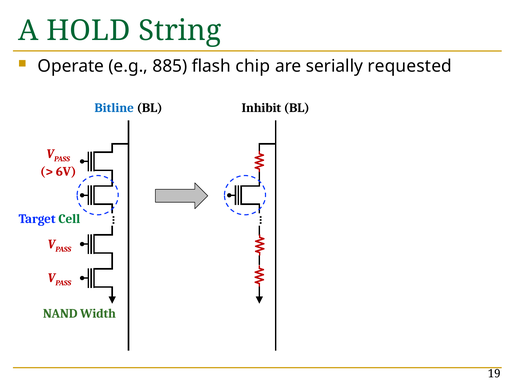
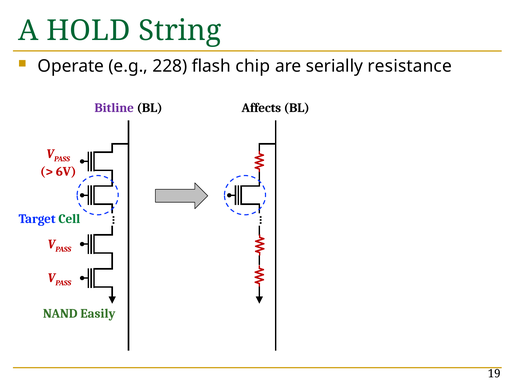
885: 885 -> 228 (170, 66)
requested: requested -> resistance (410, 66)
Bitline colour: blue -> purple (114, 108)
Inhibit: Inhibit -> Affects (261, 108)
Width: Width -> Easily (98, 314)
